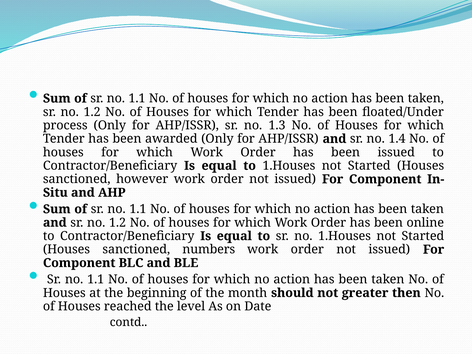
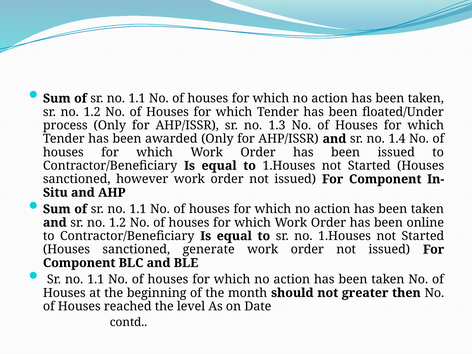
numbers: numbers -> generate (209, 249)
